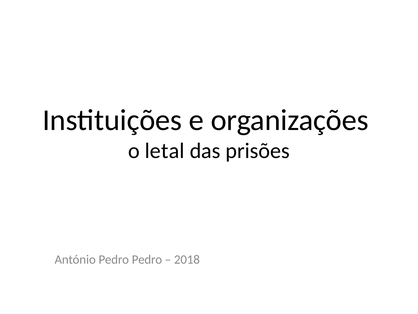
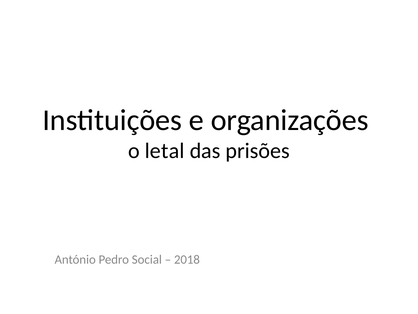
Pedro Pedro: Pedro -> Social (147, 259)
